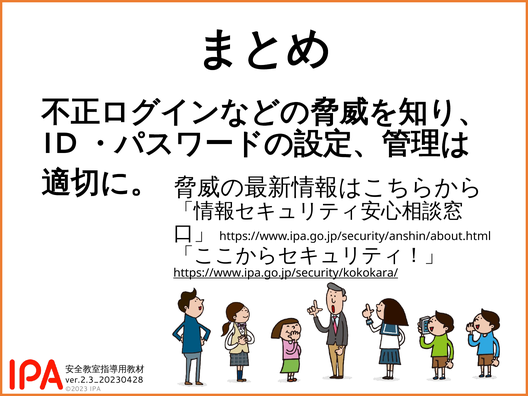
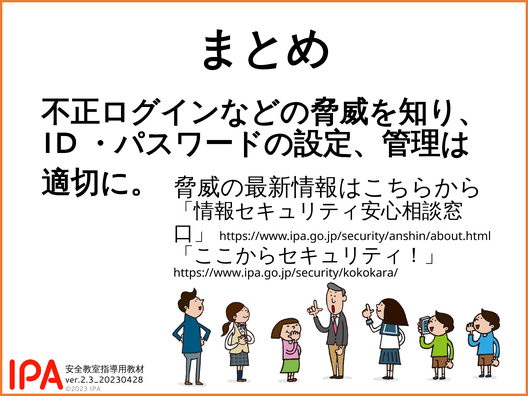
https://www.ipa.go.jp/security/kokokara/ underline: present -> none (286, 273)
